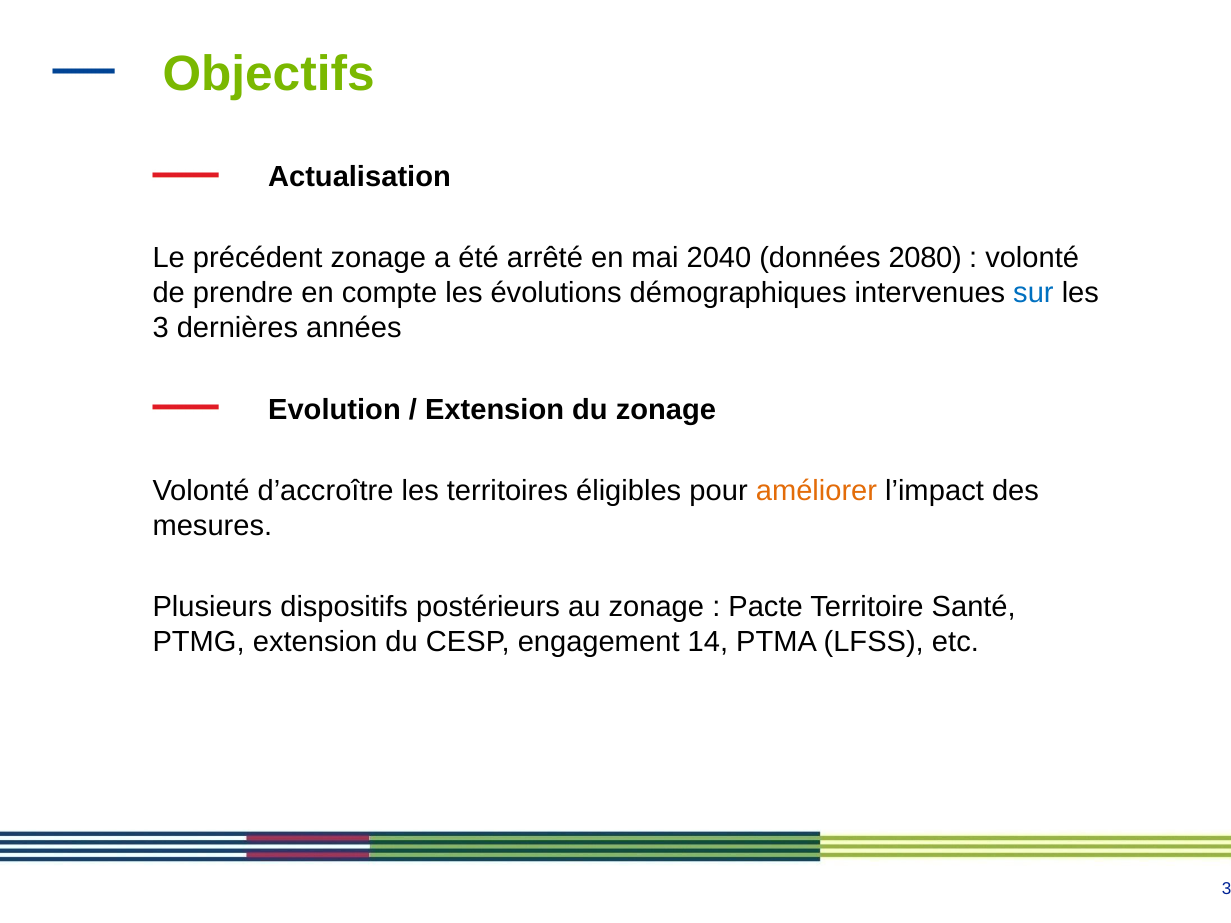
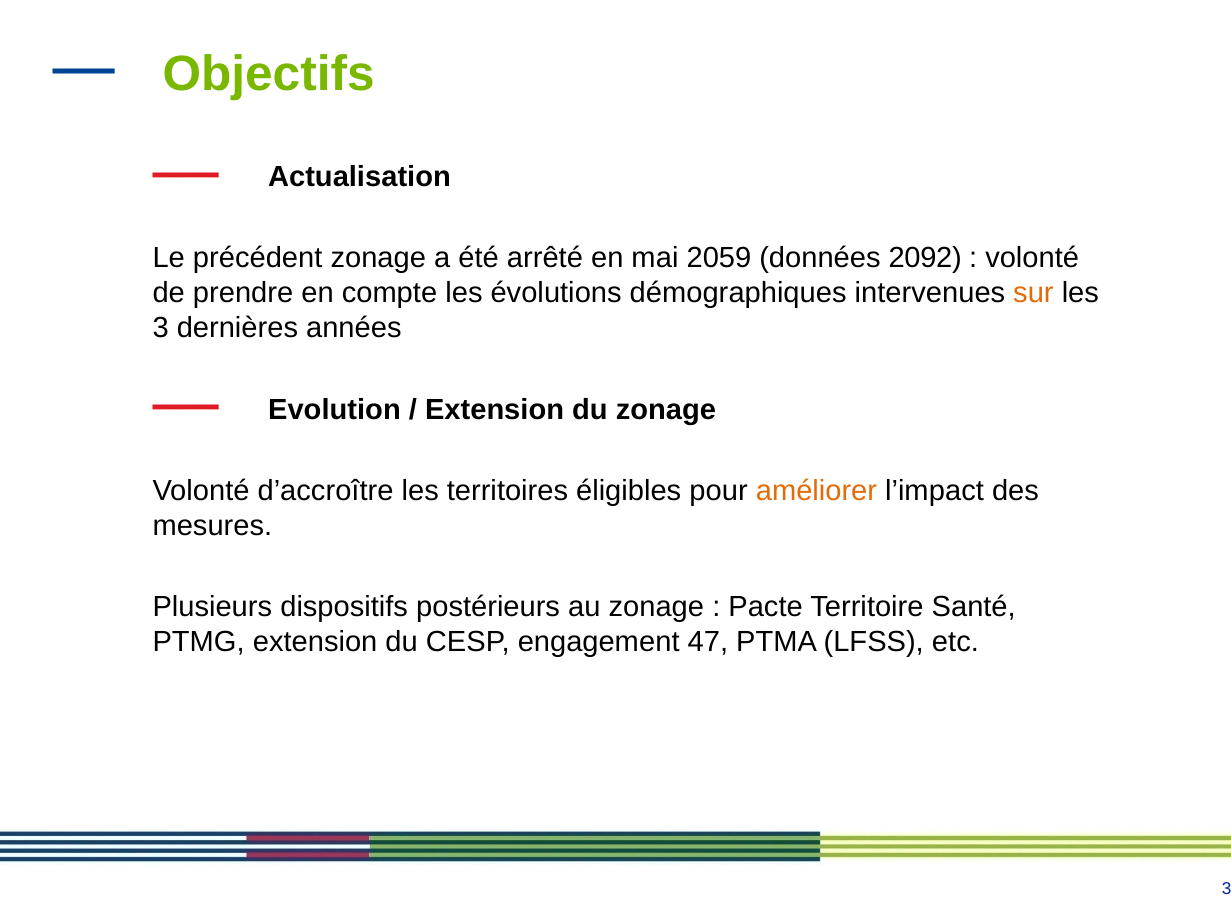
2040: 2040 -> 2059 (719, 258)
2080: 2080 -> 2092 (925, 258)
sur colour: blue -> orange (1033, 293)
14: 14 -> 47 (708, 642)
